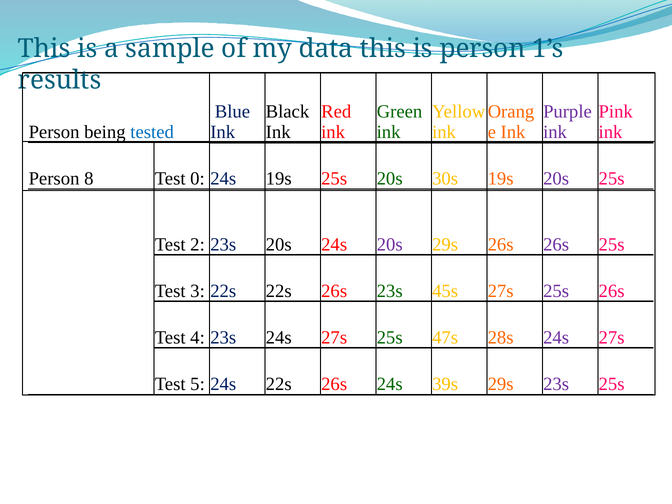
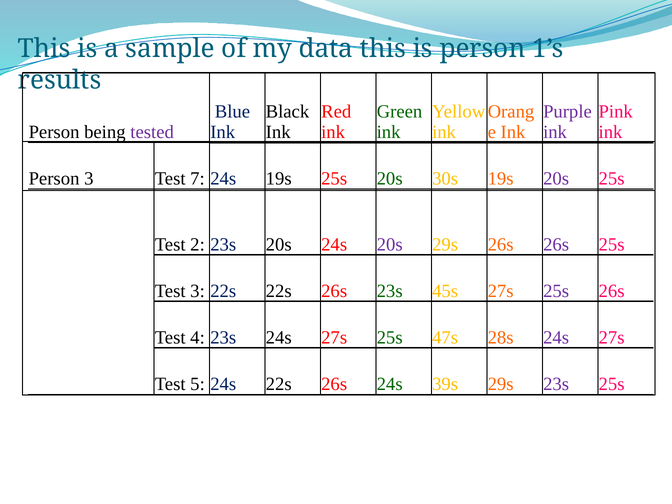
tested colour: blue -> purple (152, 132)
Person 8: 8 -> 3 (89, 179)
0: 0 -> 7 (198, 179)
